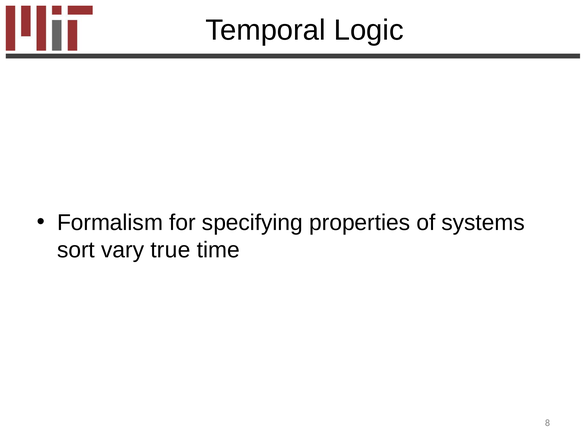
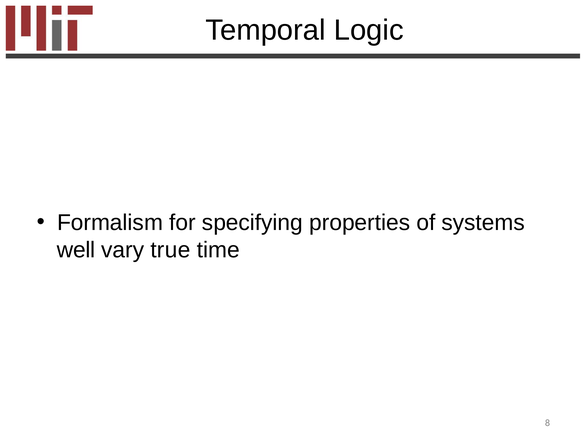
sort: sort -> well (76, 250)
